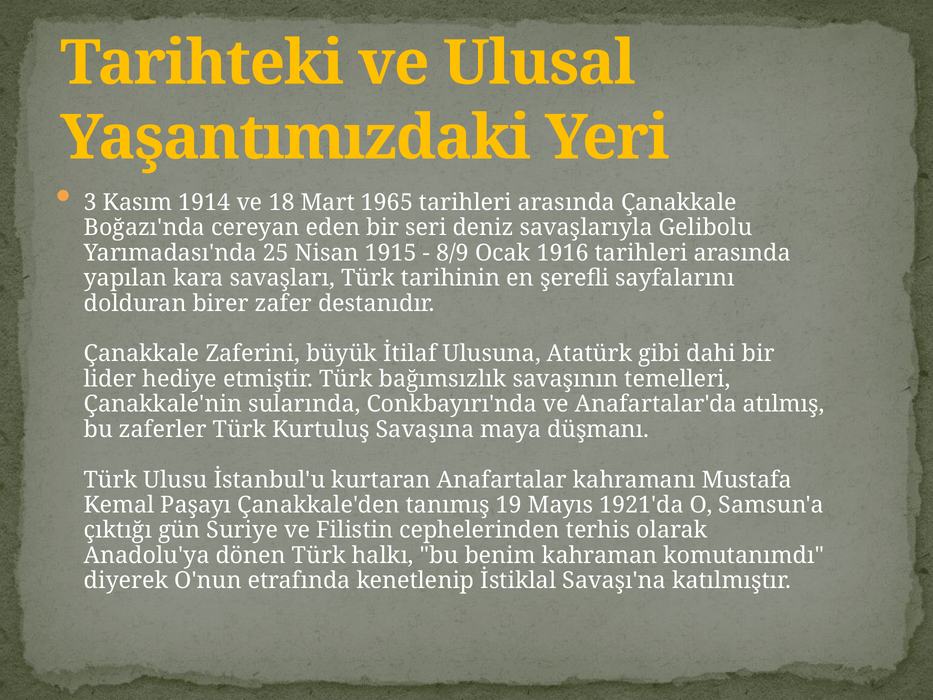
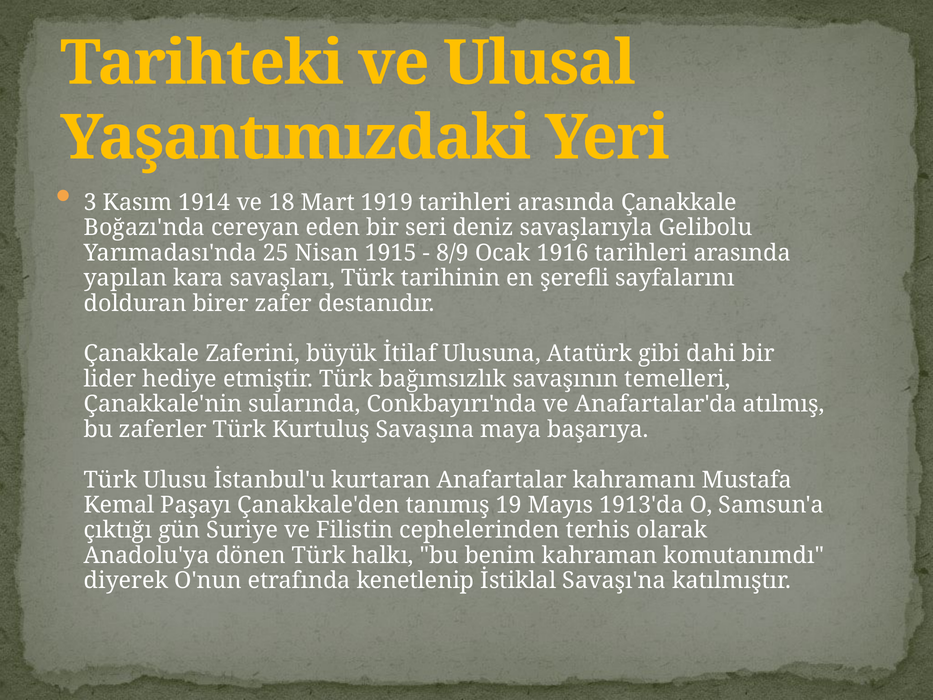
1965: 1965 -> 1919 (387, 202)
düşmanı: düşmanı -> başarıya (598, 429)
1921'da: 1921'da -> 1913'da (642, 505)
